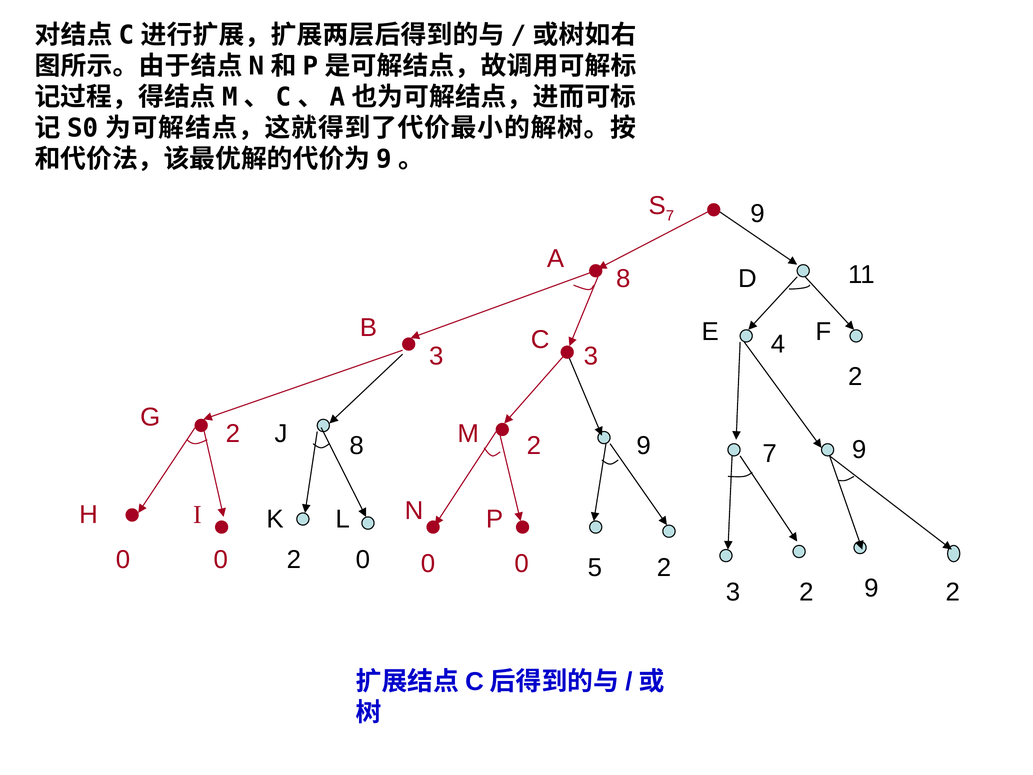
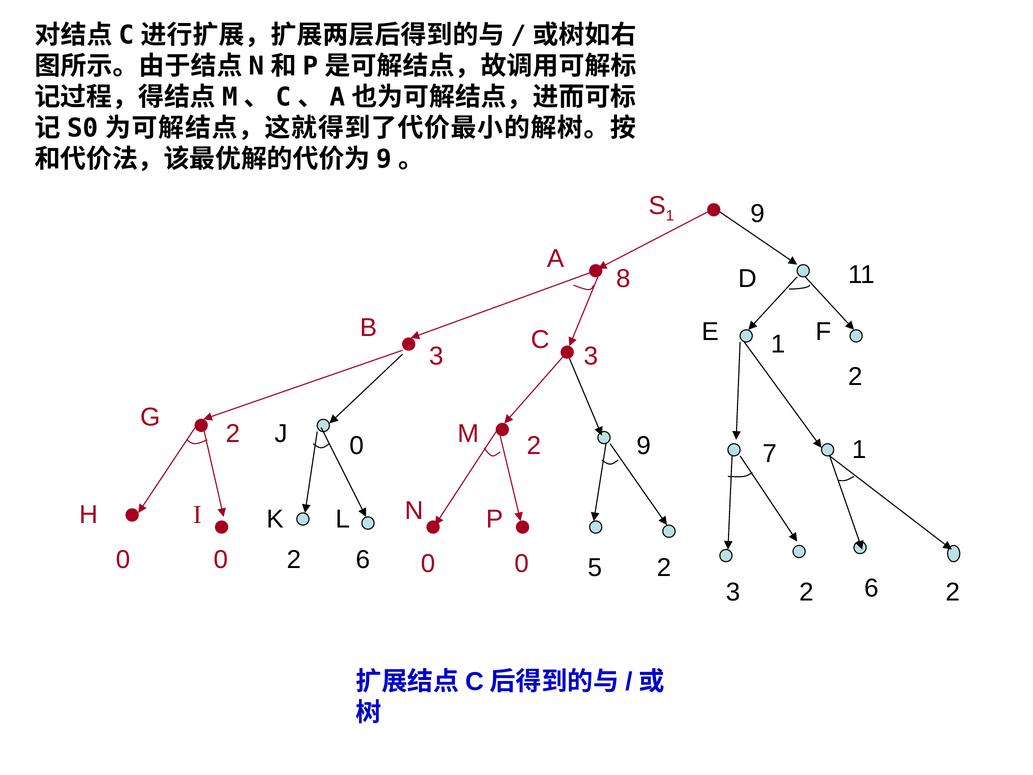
7: 7 -> 1 (670, 216)
3 4: 4 -> 1 (778, 344)
2 8: 8 -> 0 (357, 446)
9: 9 -> 1 (859, 450)
0 2 0: 0 -> 6 (363, 560)
3 2 9: 9 -> 6 (871, 588)
